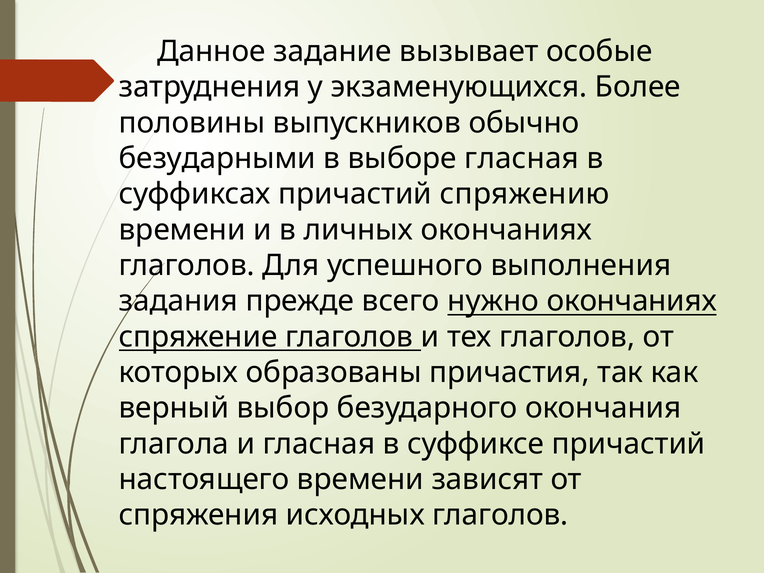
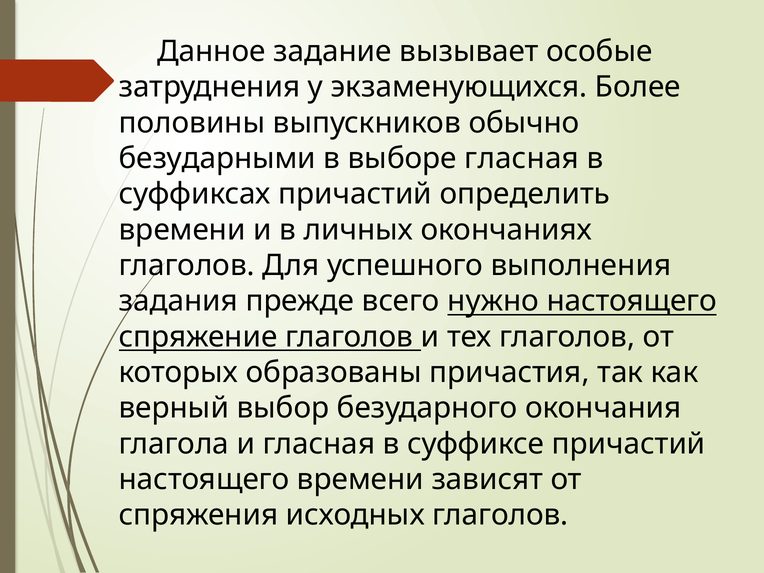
спряжению: спряжению -> определить (525, 194)
нужно окончаниях: окончаниях -> настоящего (632, 301)
